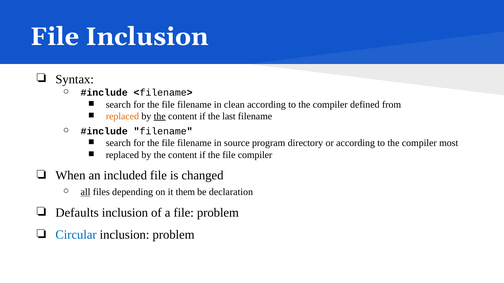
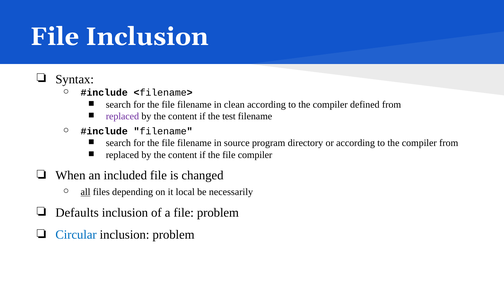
replaced colour: orange -> purple (122, 116)
the underline: present -> none (160, 116)
last: last -> test (229, 116)
compiler most: most -> from (449, 143)
them: them -> local (185, 192)
declaration: declaration -> necessarily (231, 192)
